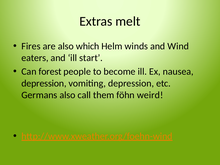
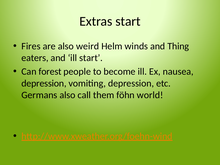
Extras melt: melt -> start (128, 21)
which: which -> weird (88, 46)
Wind: Wind -> Thing (178, 46)
weird: weird -> world (150, 95)
